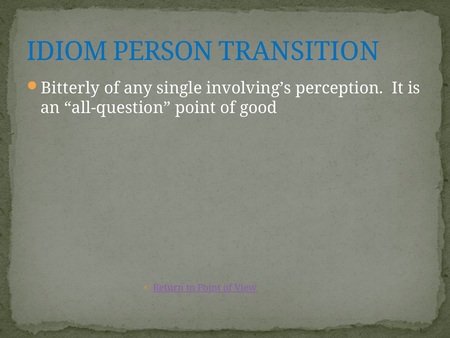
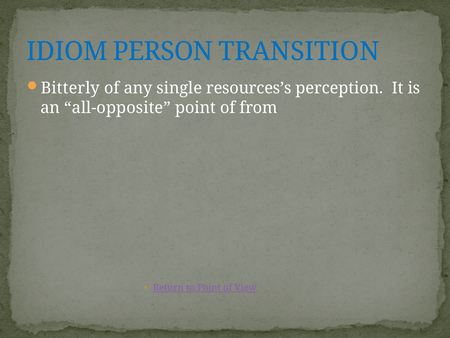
involving’s: involving’s -> resources’s (249, 88)
all-question: all-question -> all-opposite (118, 108)
good: good -> from (259, 108)
